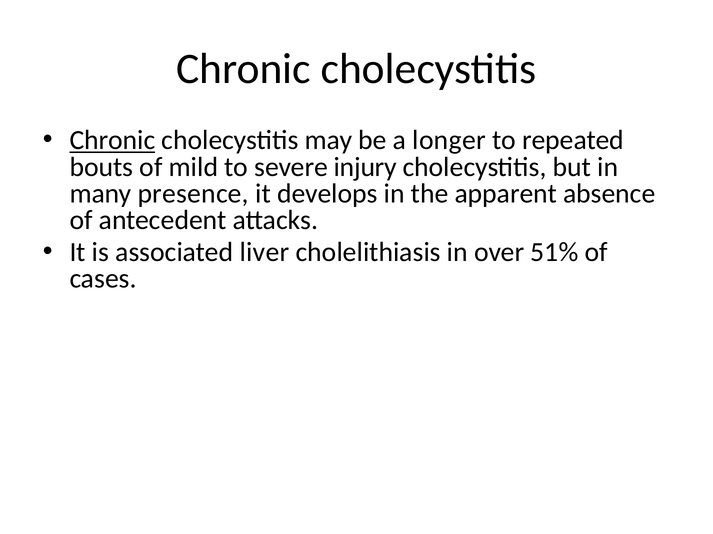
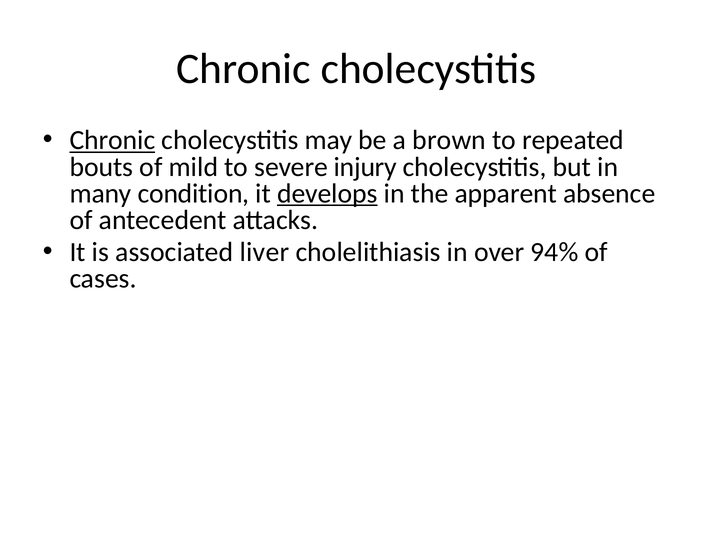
longer: longer -> brown (449, 140)
presence: presence -> condition (193, 194)
develops underline: none -> present (327, 194)
51%: 51% -> 94% (554, 253)
